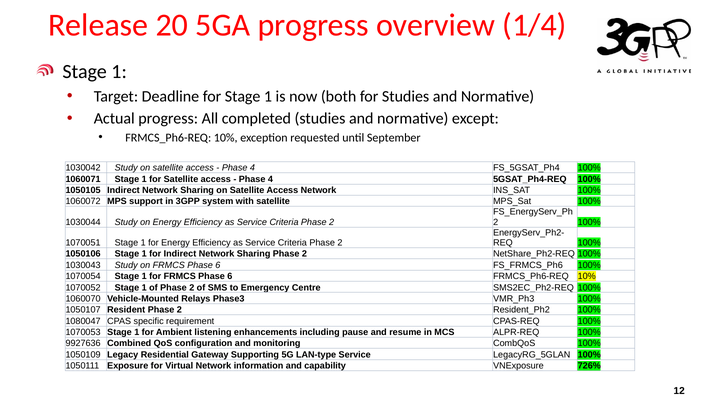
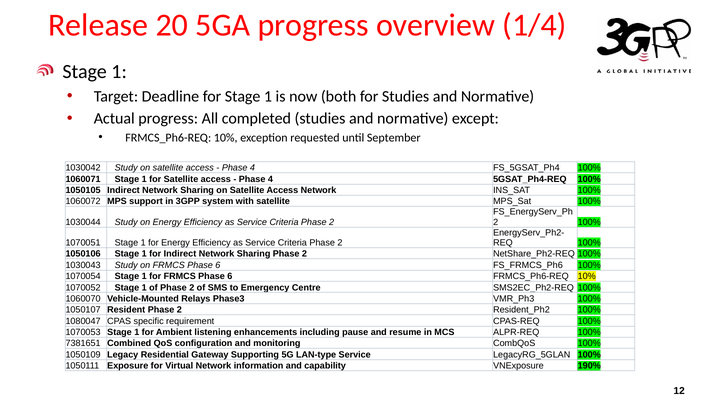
9927636: 9927636 -> 7381651 (83, 343)
726%: 726% -> 190% (589, 366)
